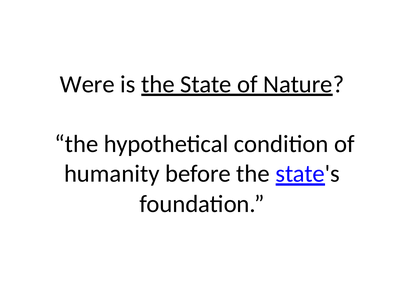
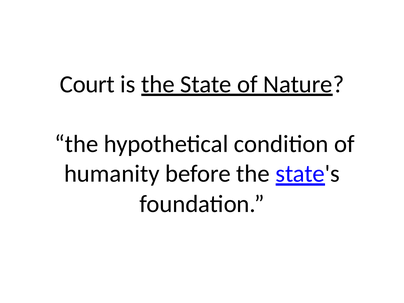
Were: Were -> Court (87, 84)
